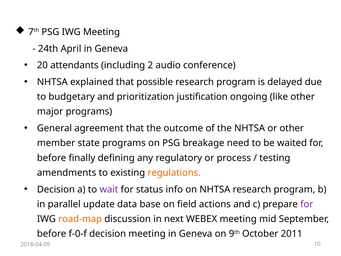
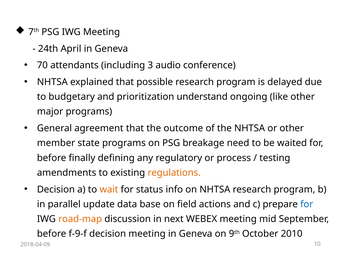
20: 20 -> 70 (42, 65)
2: 2 -> 3 (150, 65)
justification: justification -> understand (202, 97)
wait colour: purple -> orange (109, 189)
for colour: purple -> blue (307, 204)
f-0-f: f-0-f -> f-9-f (78, 234)
2011: 2011 -> 2010 (292, 234)
